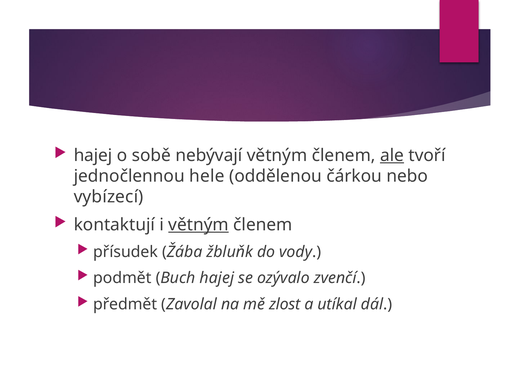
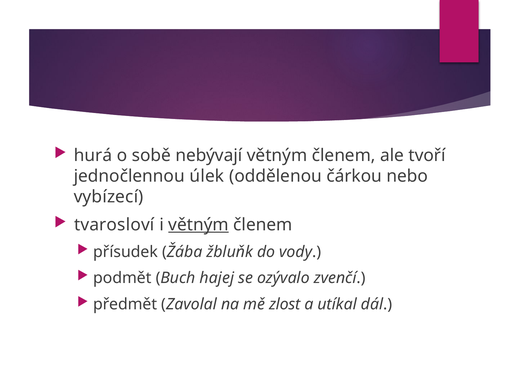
hajej: hajej -> hurá (93, 155)
ale underline: present -> none (392, 155)
hele: hele -> úlek (207, 176)
kontaktují: kontaktují -> tvarosloví (114, 225)
